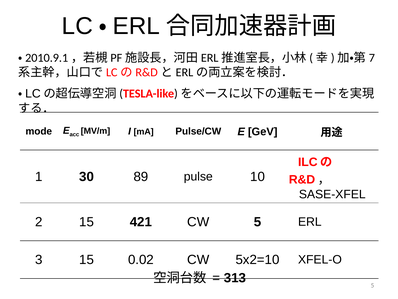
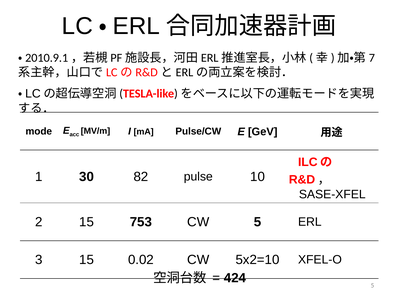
89: 89 -> 82 (141, 176)
421: 421 -> 753 (141, 222)
313: 313 -> 424 (235, 277)
